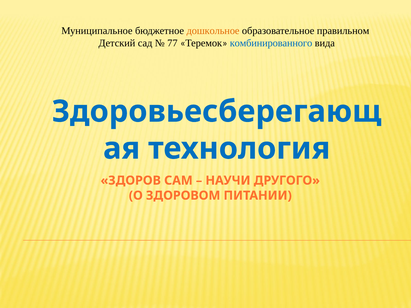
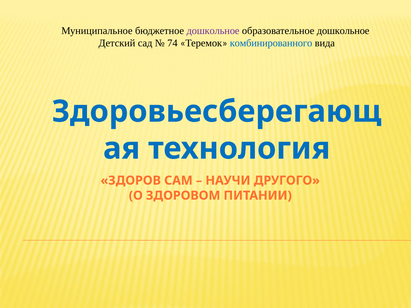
дошкольное colour: orange -> purple (213, 31)
образовательное правильном: правильном -> дошкольное (343, 31)
77: 77 -> 74 (172, 43)
